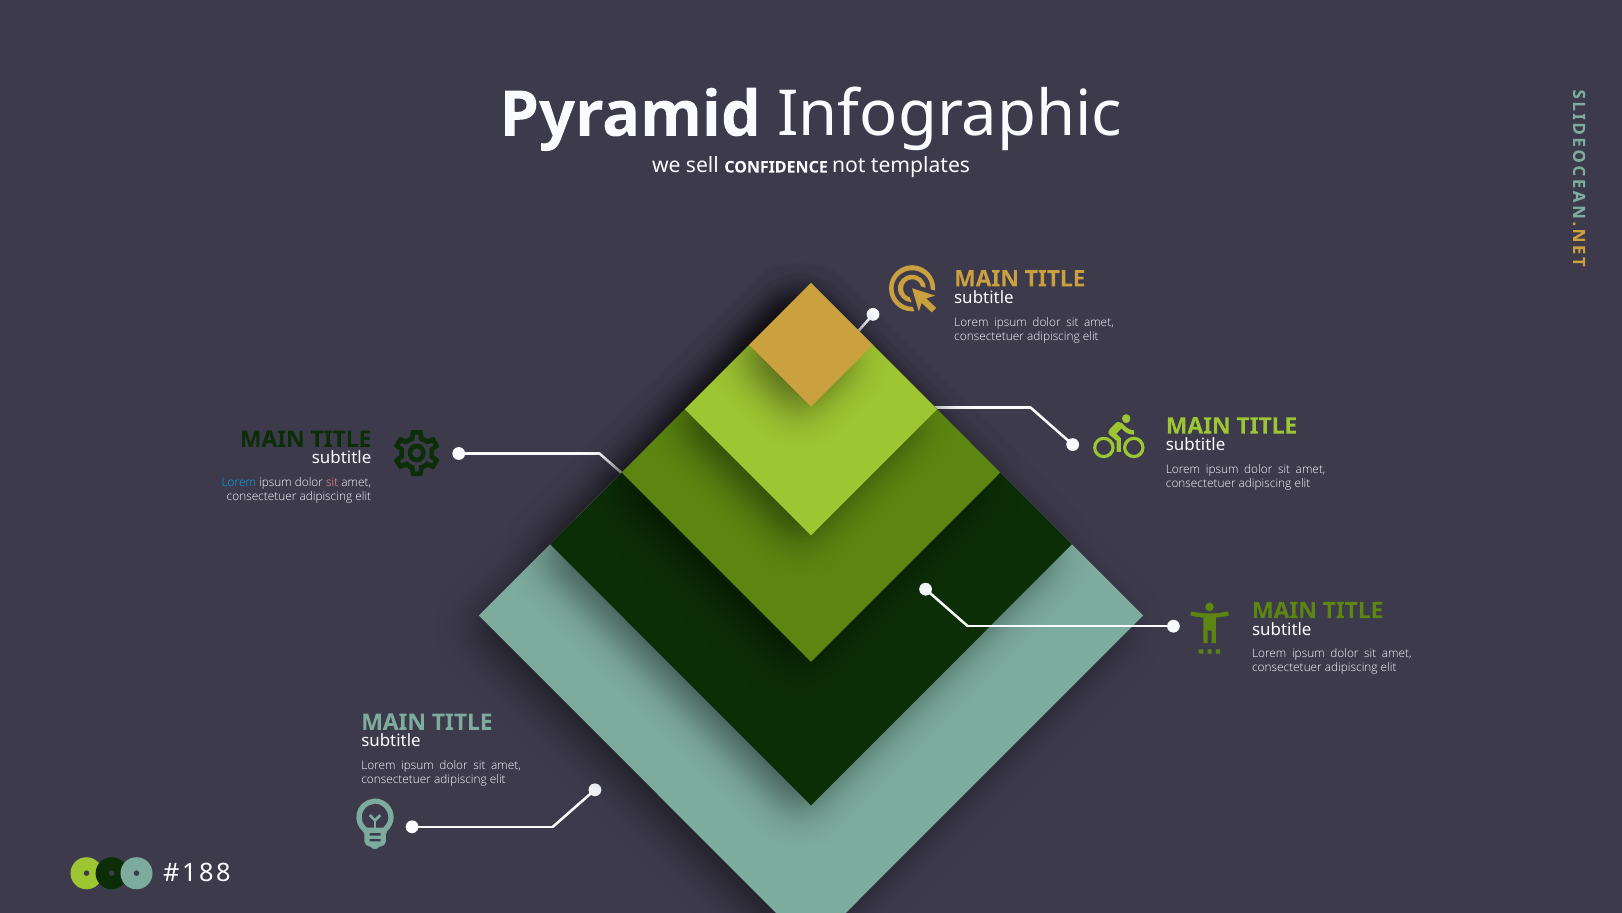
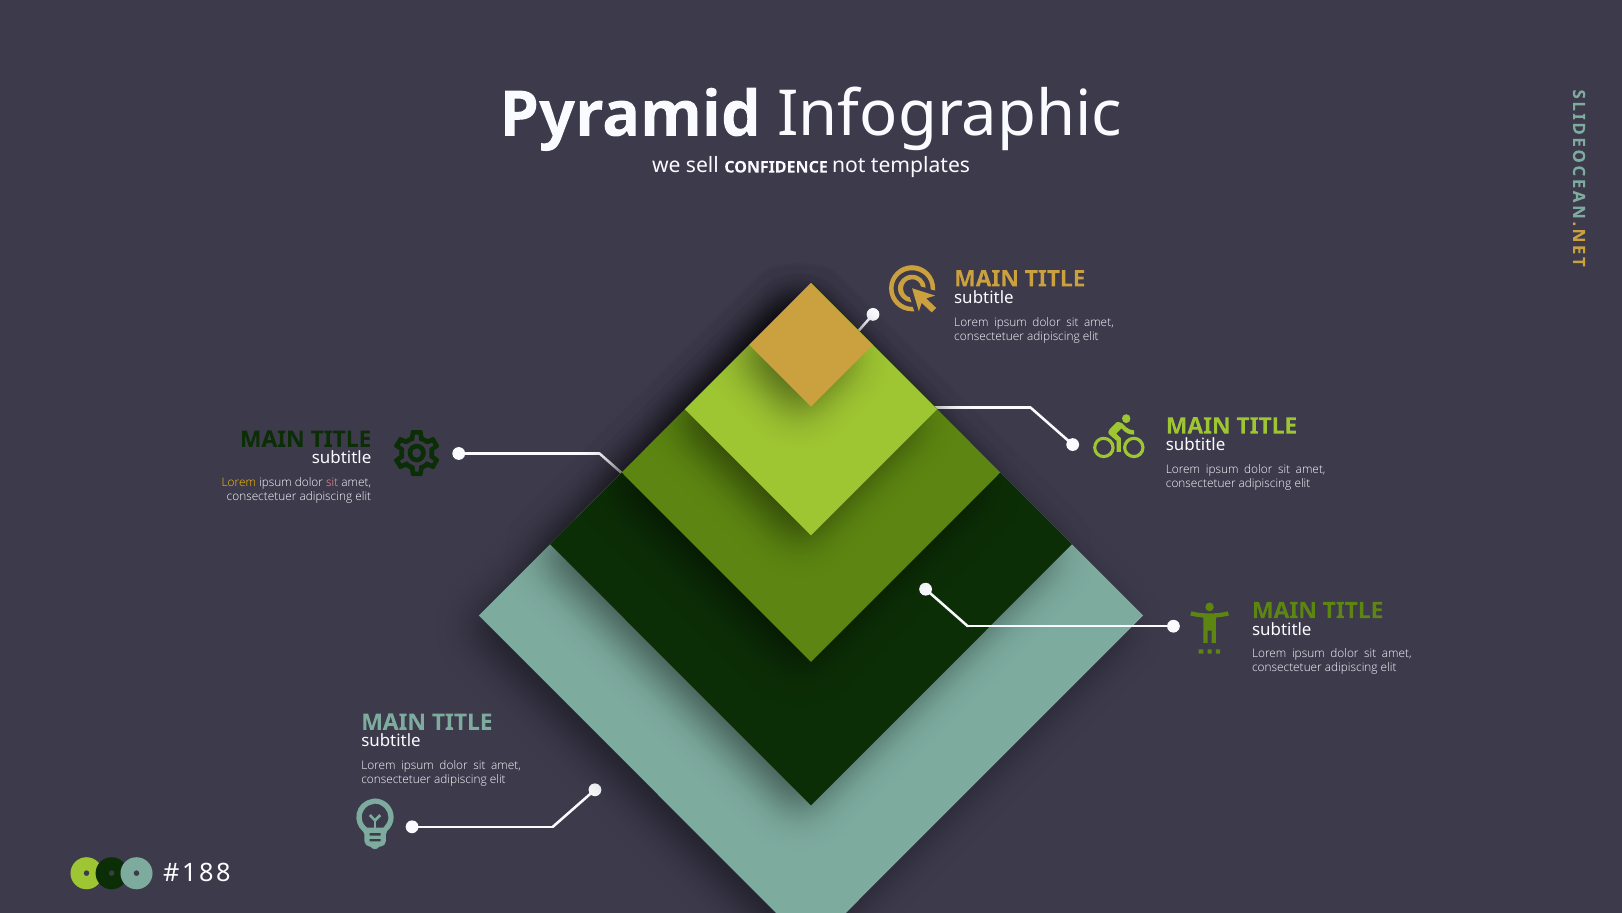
Lorem colour: light blue -> yellow (239, 482)
